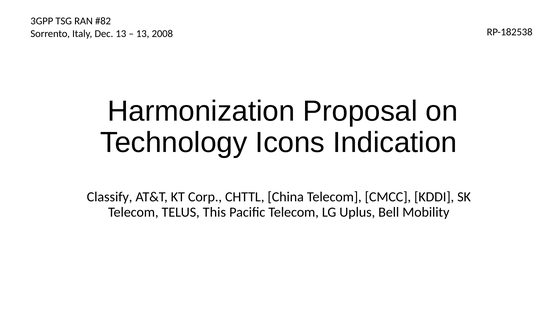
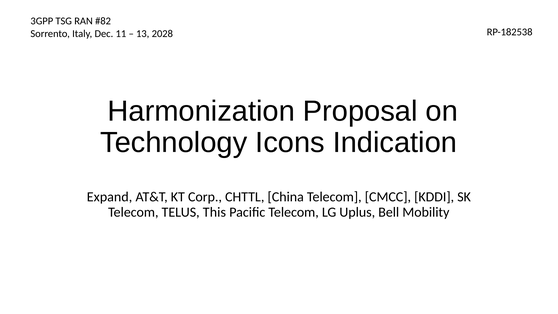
Dec 13: 13 -> 11 (121, 34)
2008: 2008 -> 2028 (162, 34)
Classify: Classify -> Expand (110, 197)
